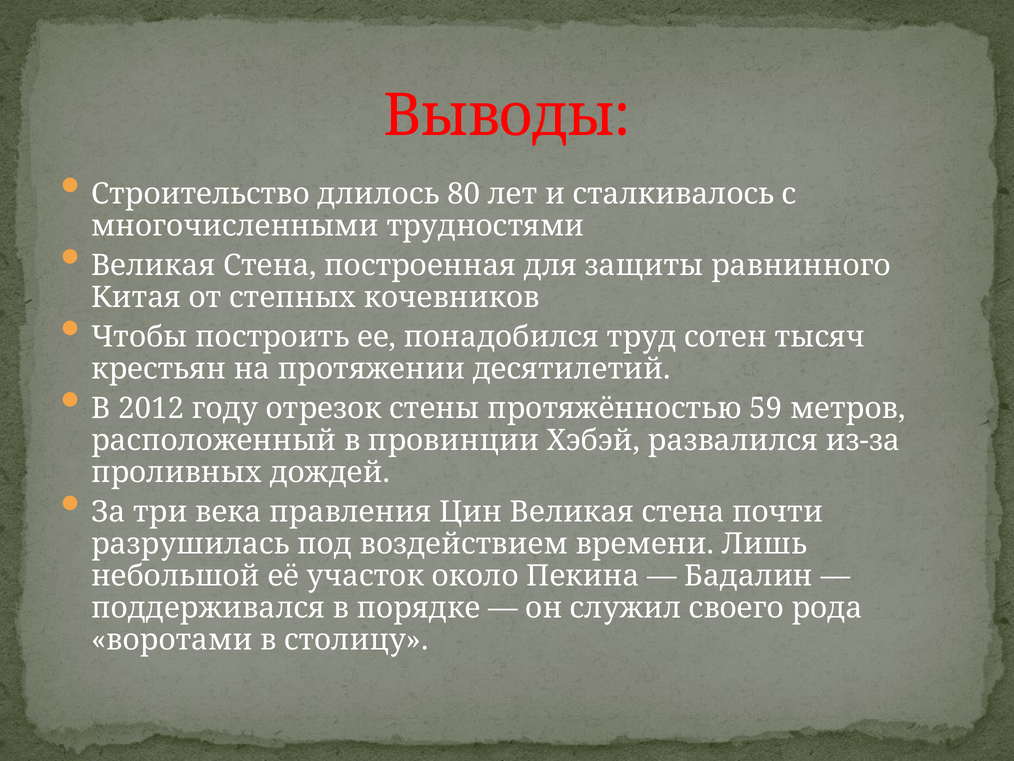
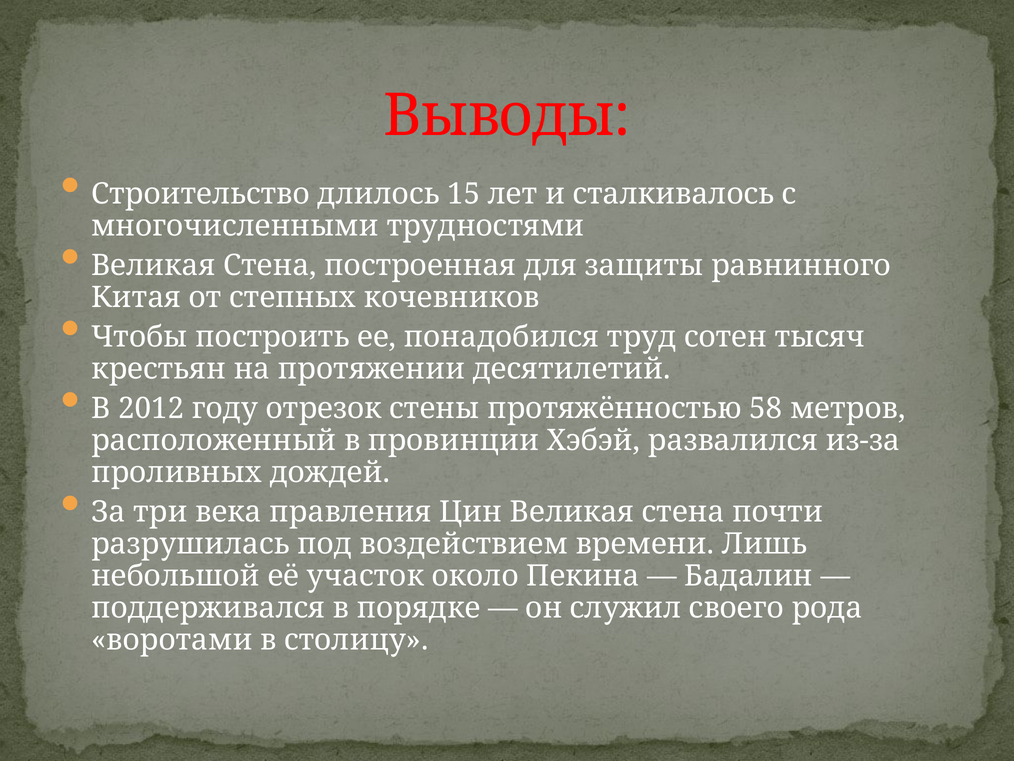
80: 80 -> 15 (464, 194)
59: 59 -> 58 (766, 408)
